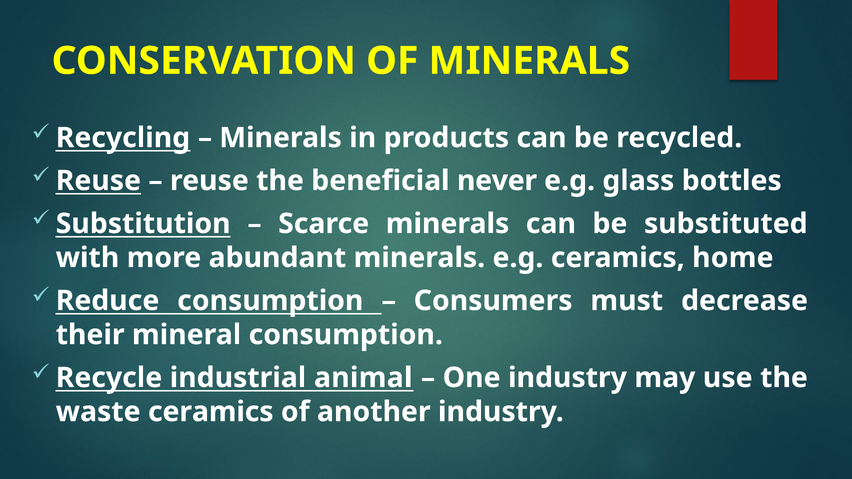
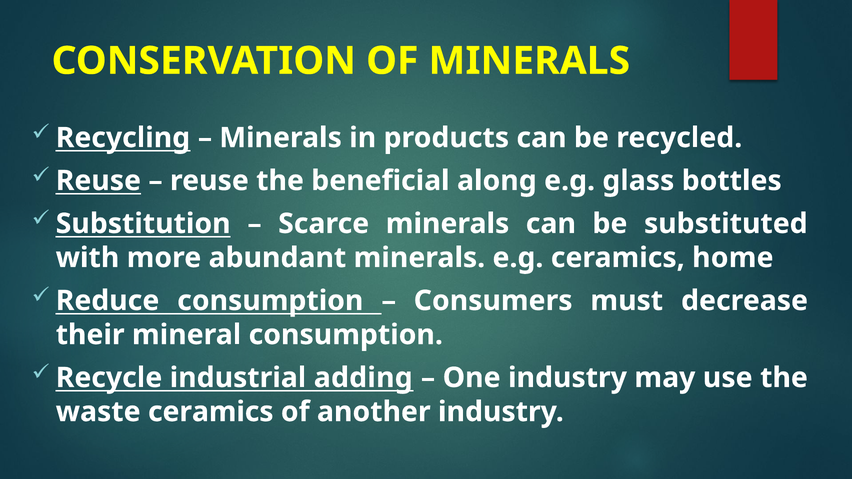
never: never -> along (497, 181)
animal: animal -> adding (363, 378)
